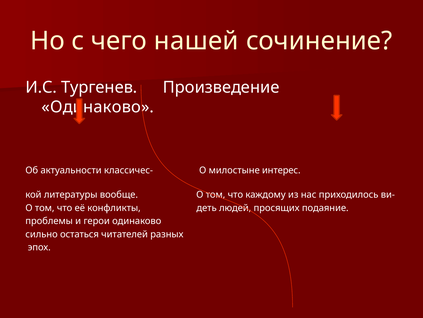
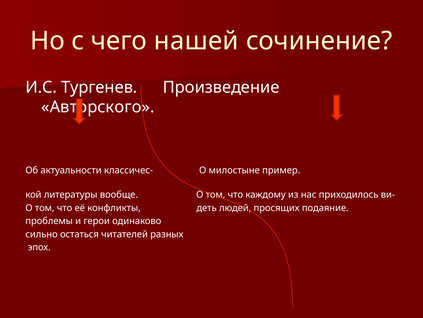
Одинаково: Одинаково -> Авторского (98, 107)
интерес: интерес -> пример (281, 170)
